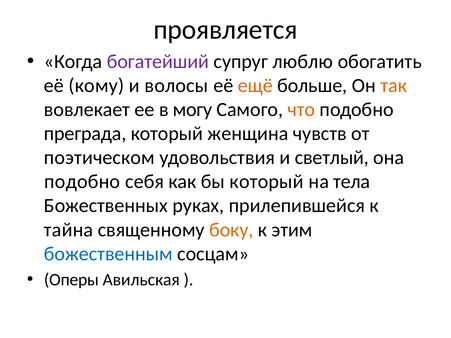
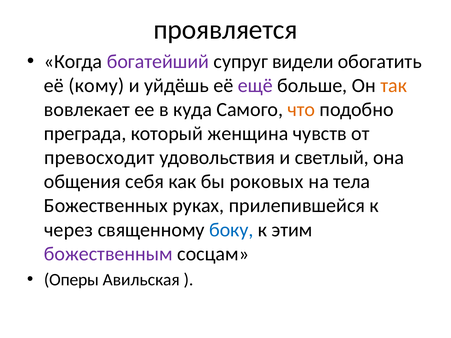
люблю: люблю -> видели (303, 61)
волосы: волосы -> уйдёшь (177, 86)
ещё colour: orange -> purple (255, 86)
могу: могу -> куда (193, 110)
поэтическом: поэтическом -> превосходит (99, 158)
подобно: подобно -> общения (82, 182)
бы который: который -> роковых (267, 182)
тайна: тайна -> через (69, 230)
боку colour: orange -> blue (231, 230)
божественным colour: blue -> purple (108, 254)
